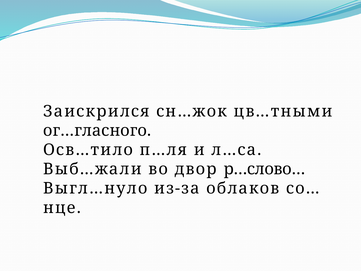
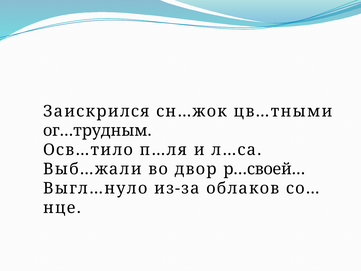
ог…гласного: ог…гласного -> ог…трудным (97, 130)
р…слово…: р…слово… -> р…своей… (264, 169)
